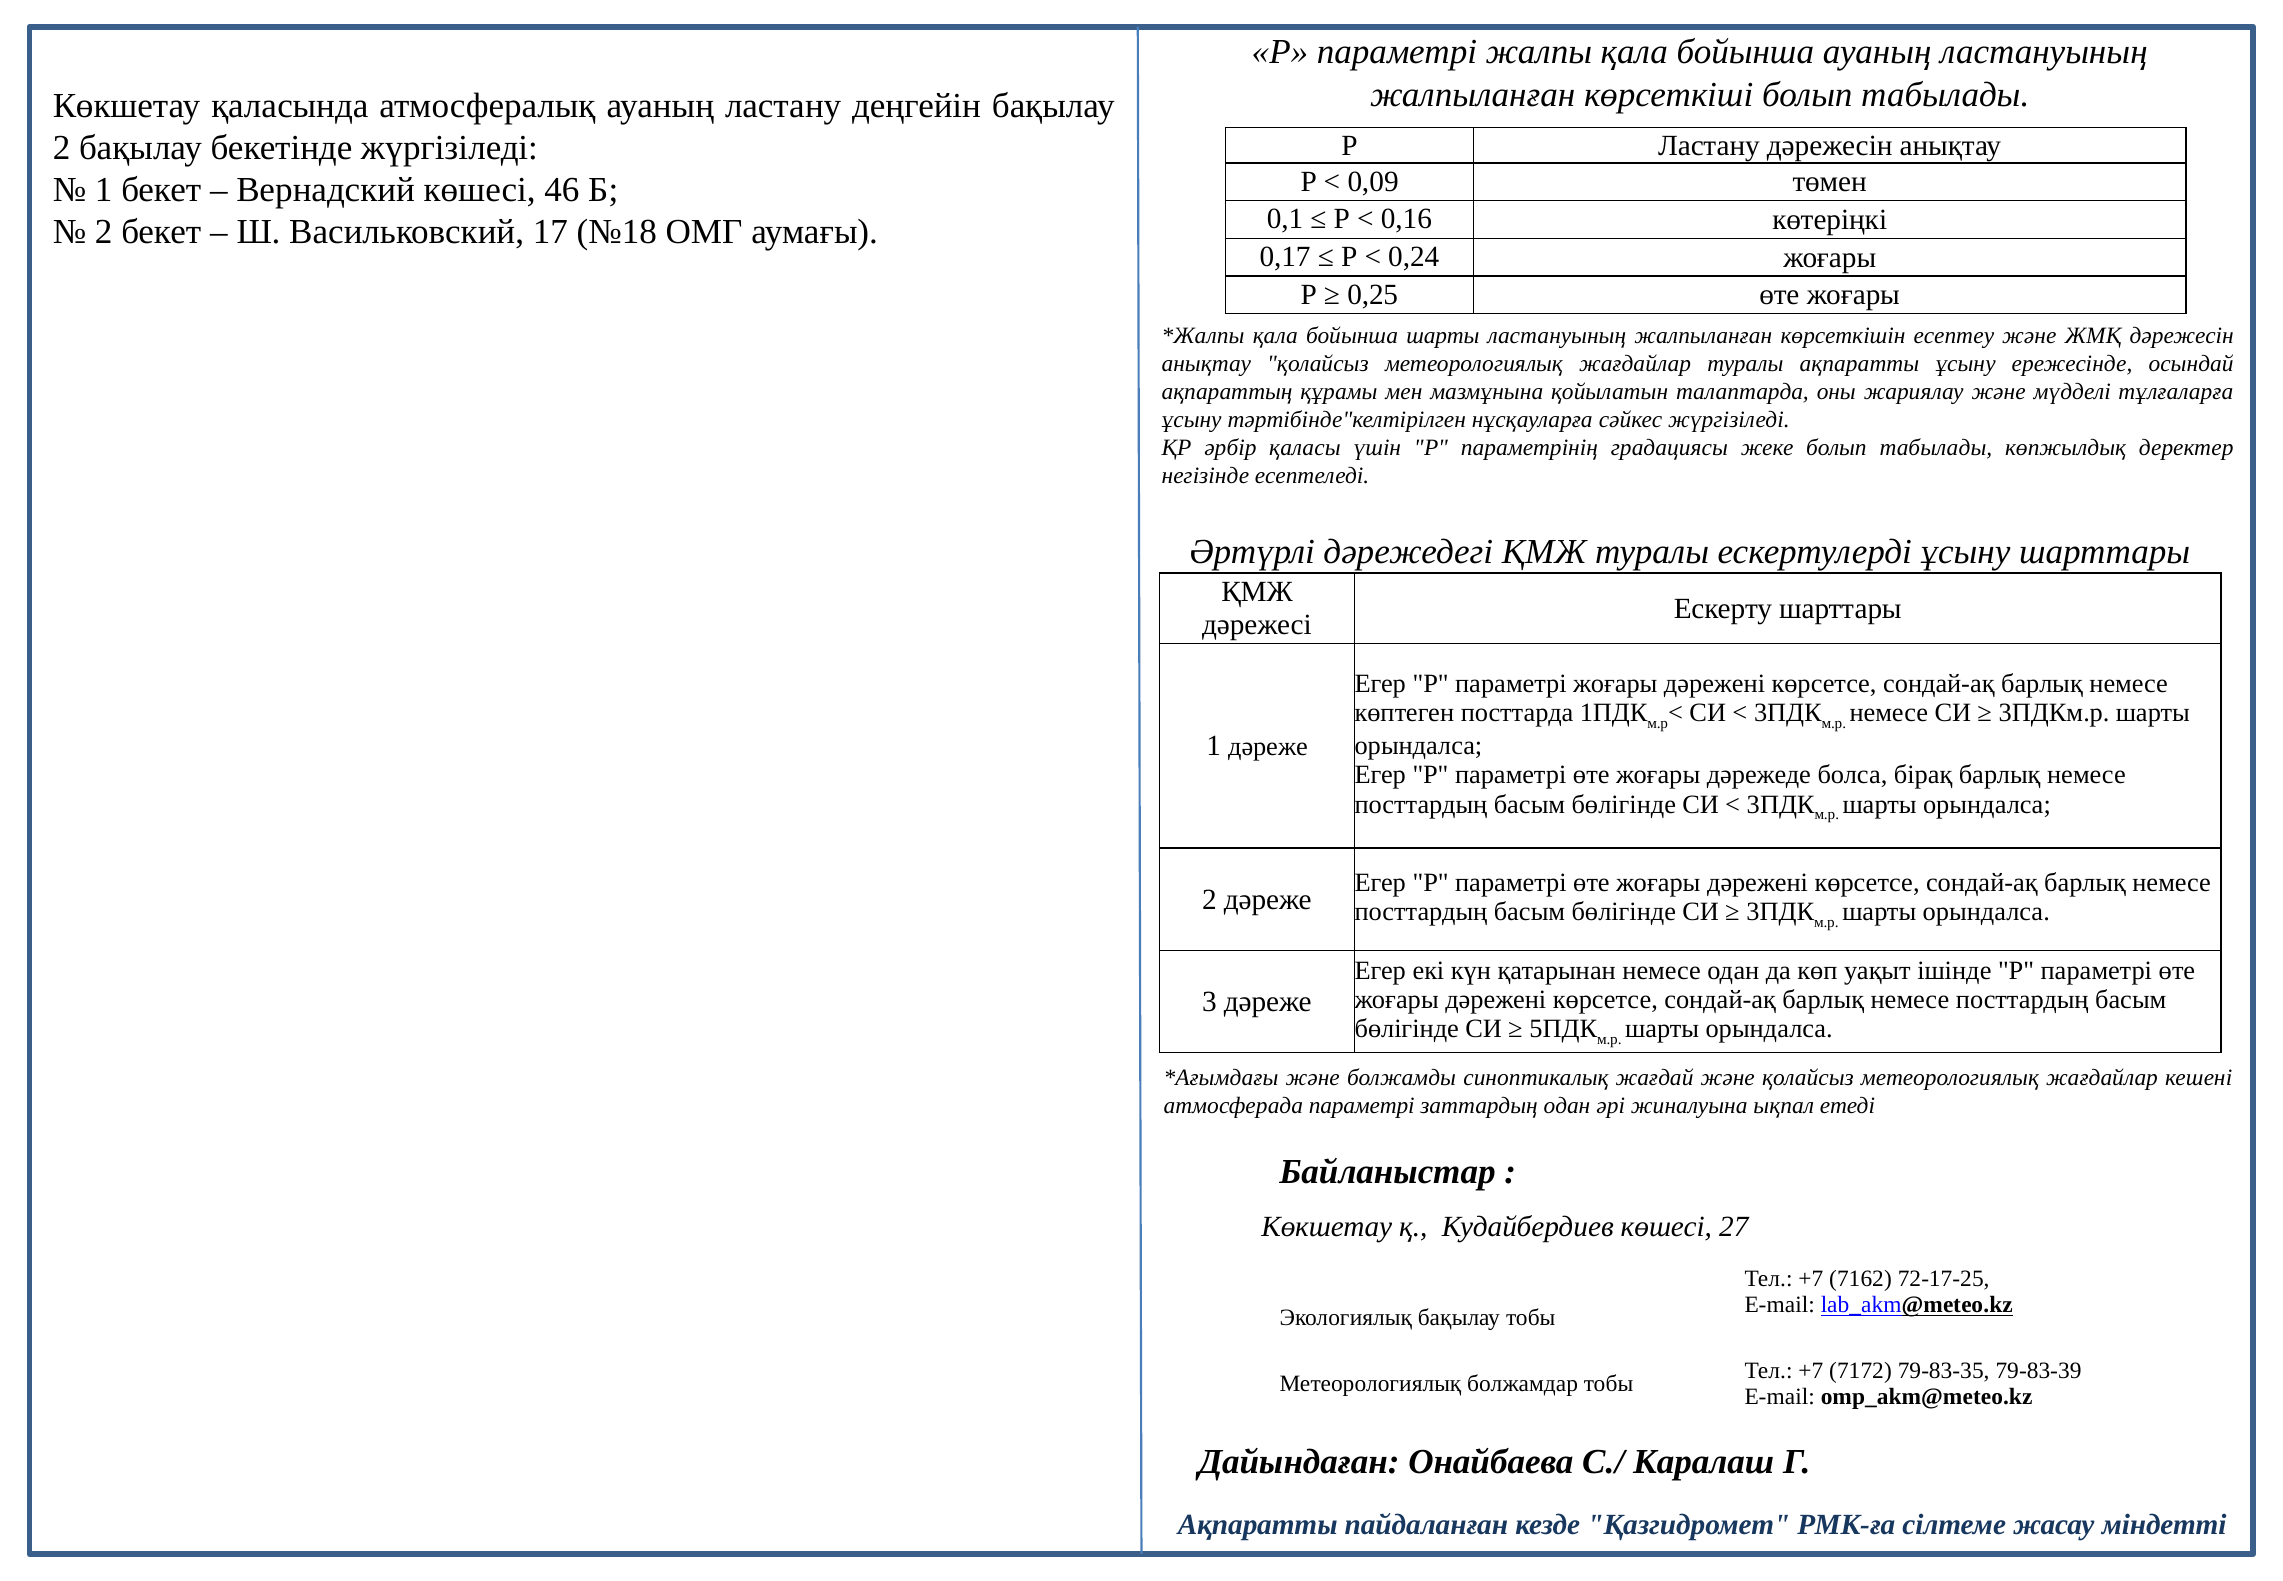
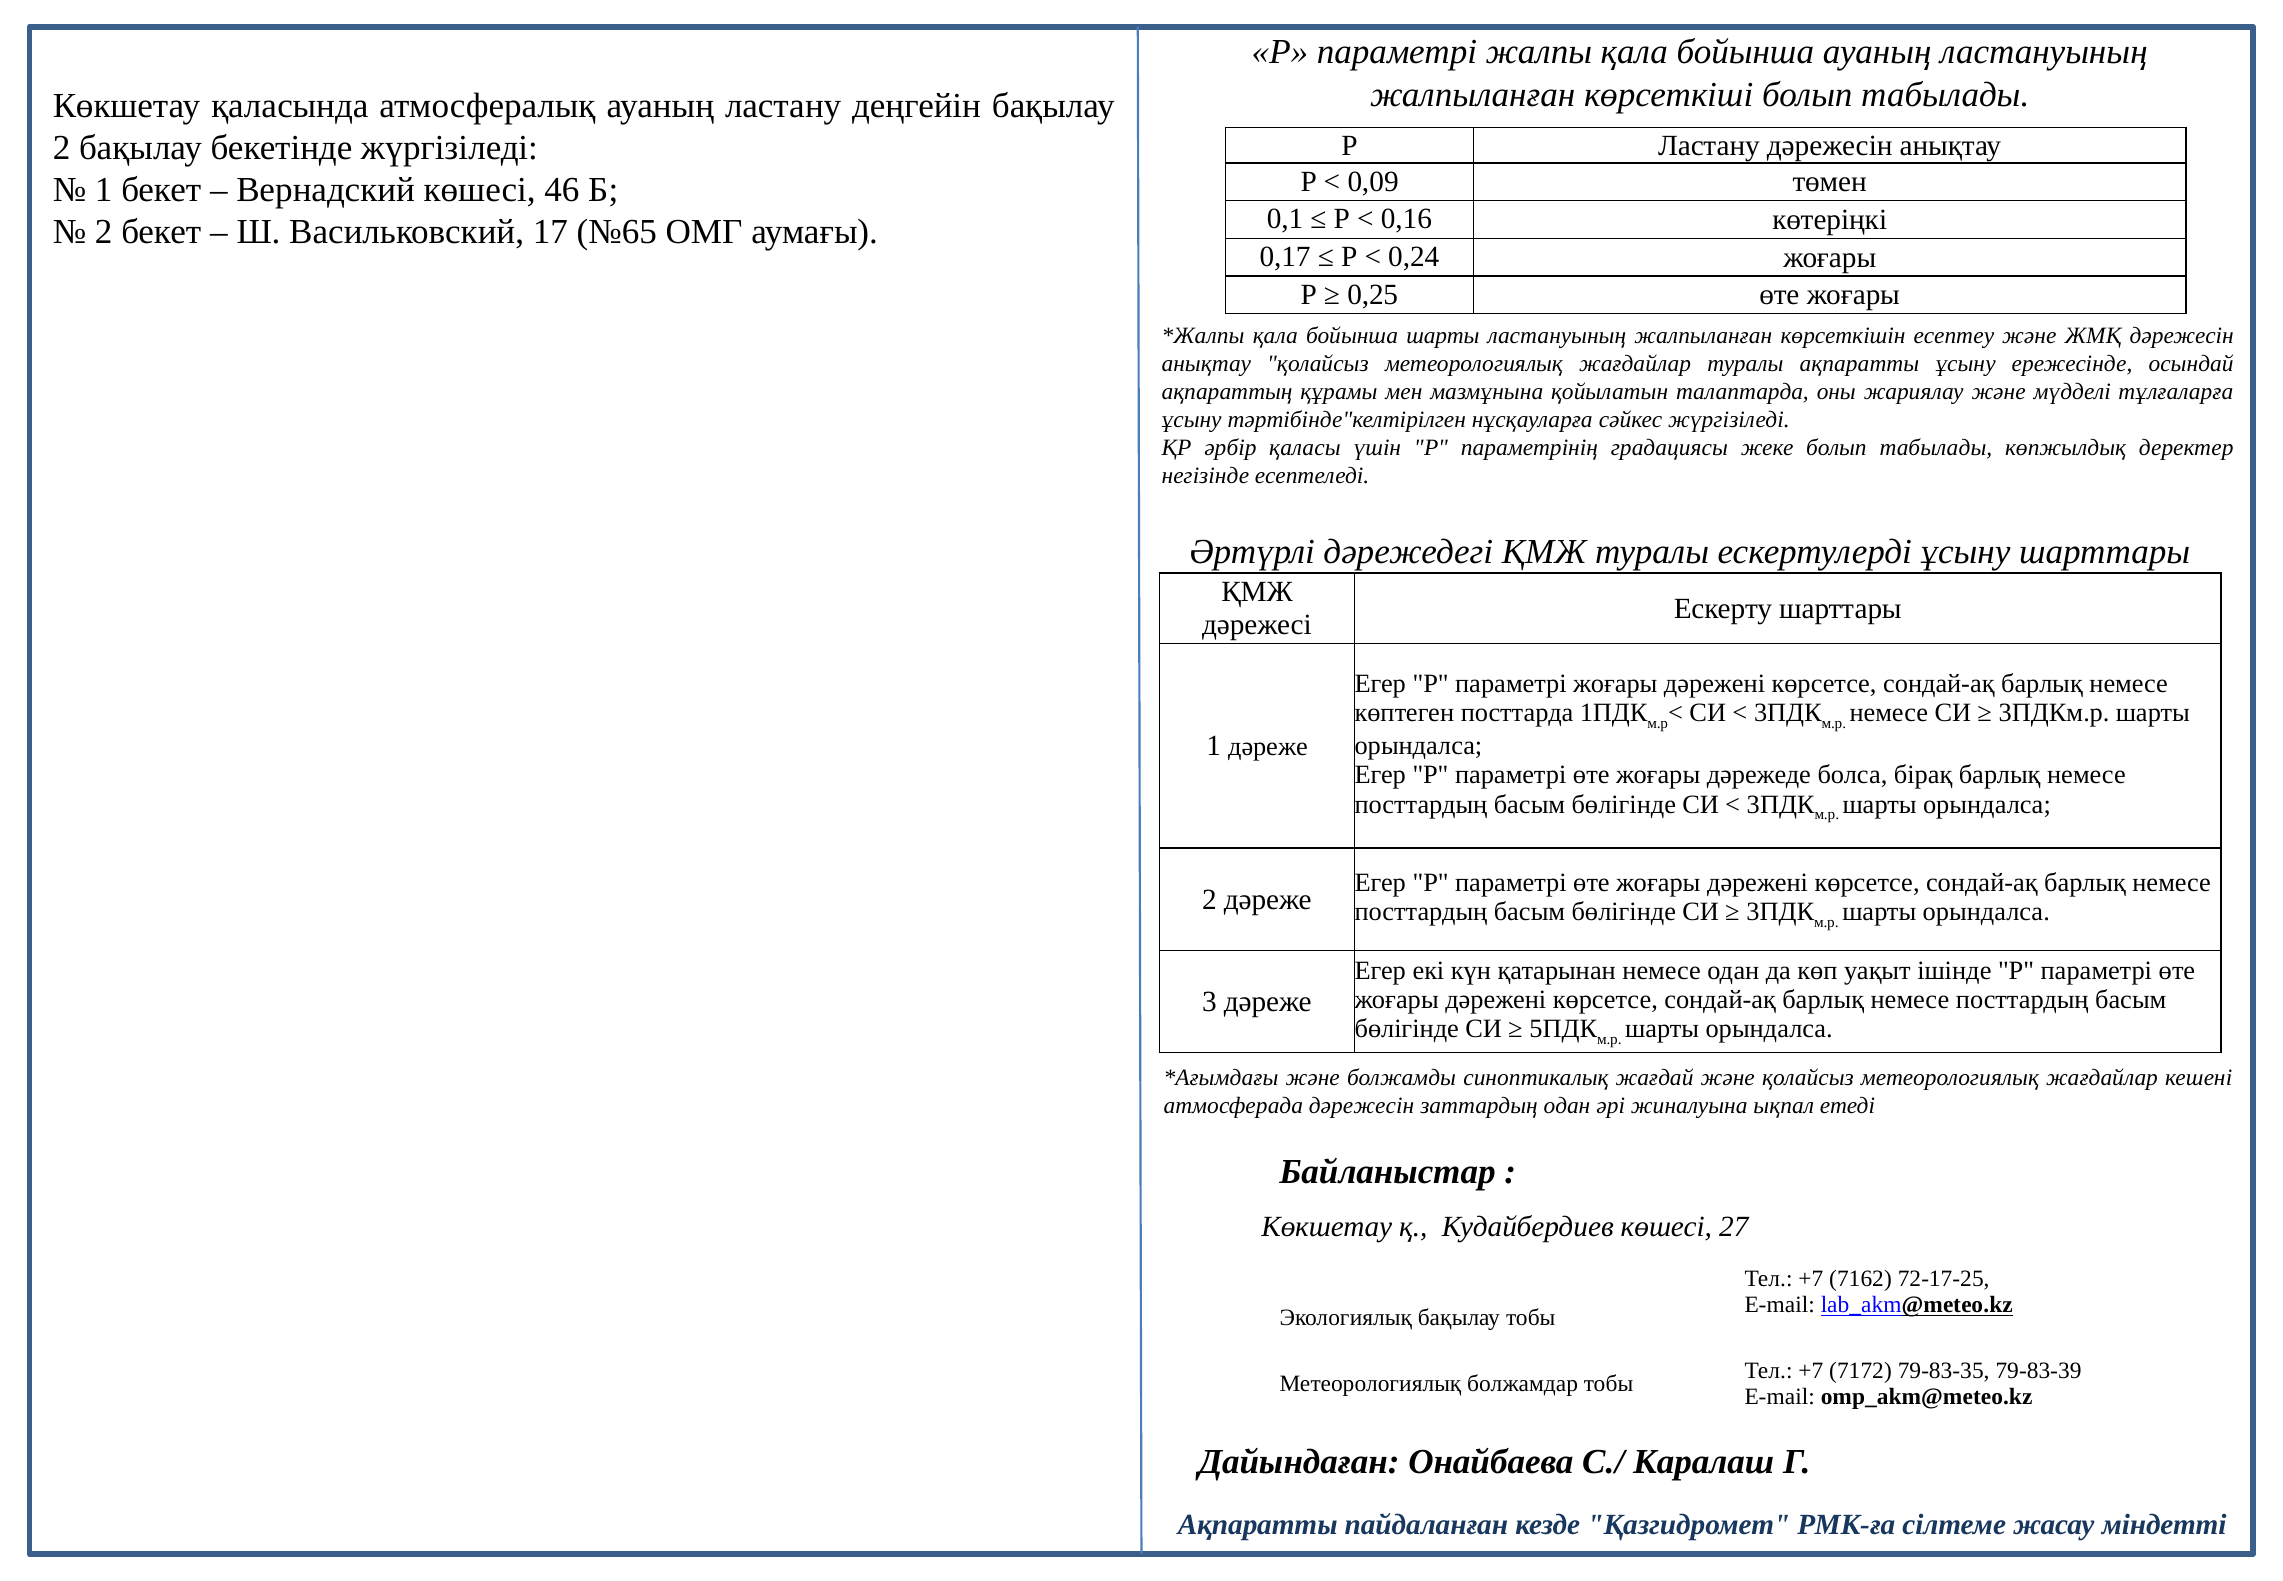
№18: №18 -> №65 (617, 232)
атмосферада параметрі: параметрі -> дәрежесін (1362, 1106)
